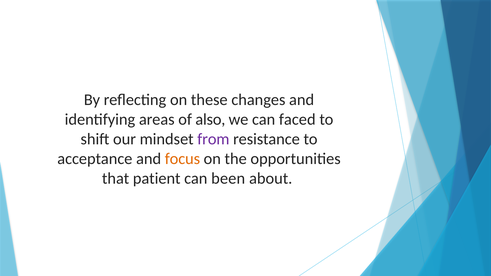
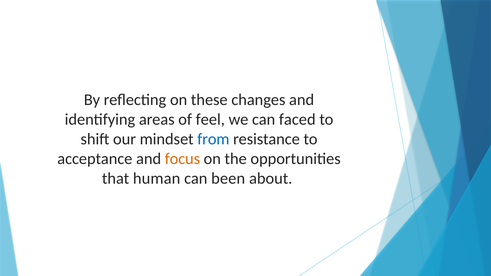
also: also -> feel (210, 120)
from colour: purple -> blue (213, 139)
patient: patient -> human (157, 179)
